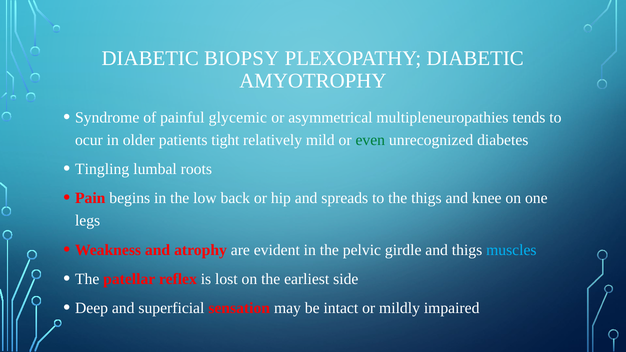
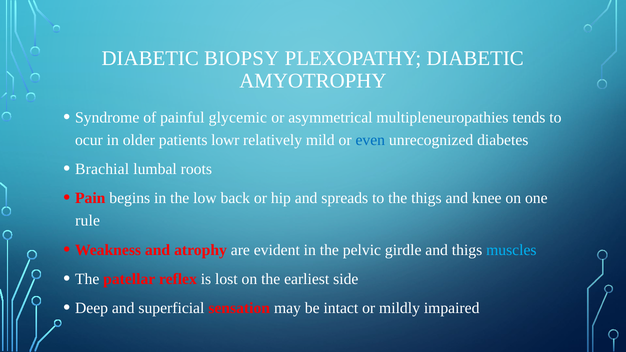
tight: tight -> lowr (225, 140)
even colour: green -> blue (370, 140)
Tingling: Tingling -> Brachial (102, 169)
legs: legs -> rule (88, 221)
